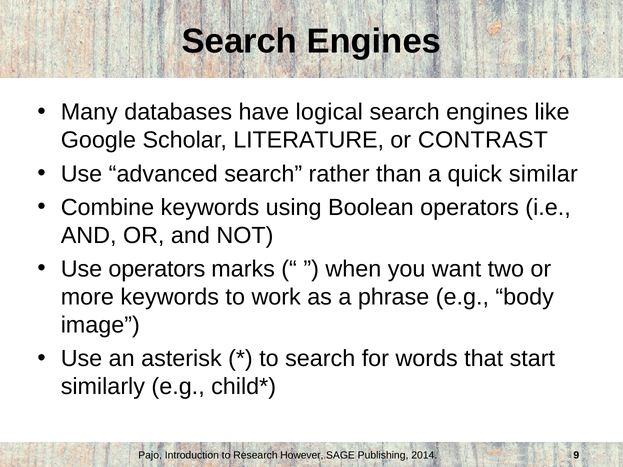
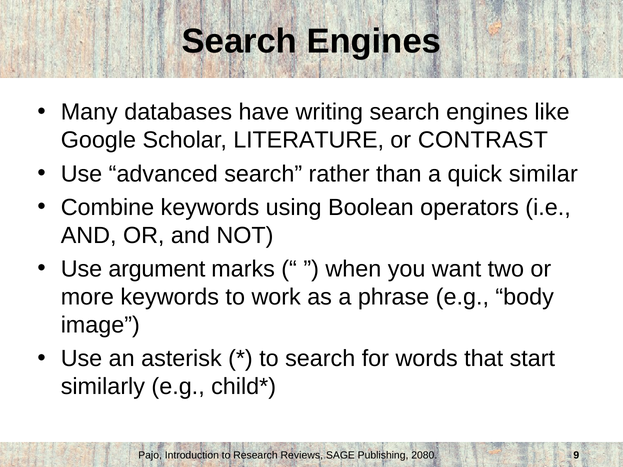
logical: logical -> writing (329, 112)
Use operators: operators -> argument (157, 269)
However: However -> Reviews (302, 456)
2014: 2014 -> 2080 (424, 456)
